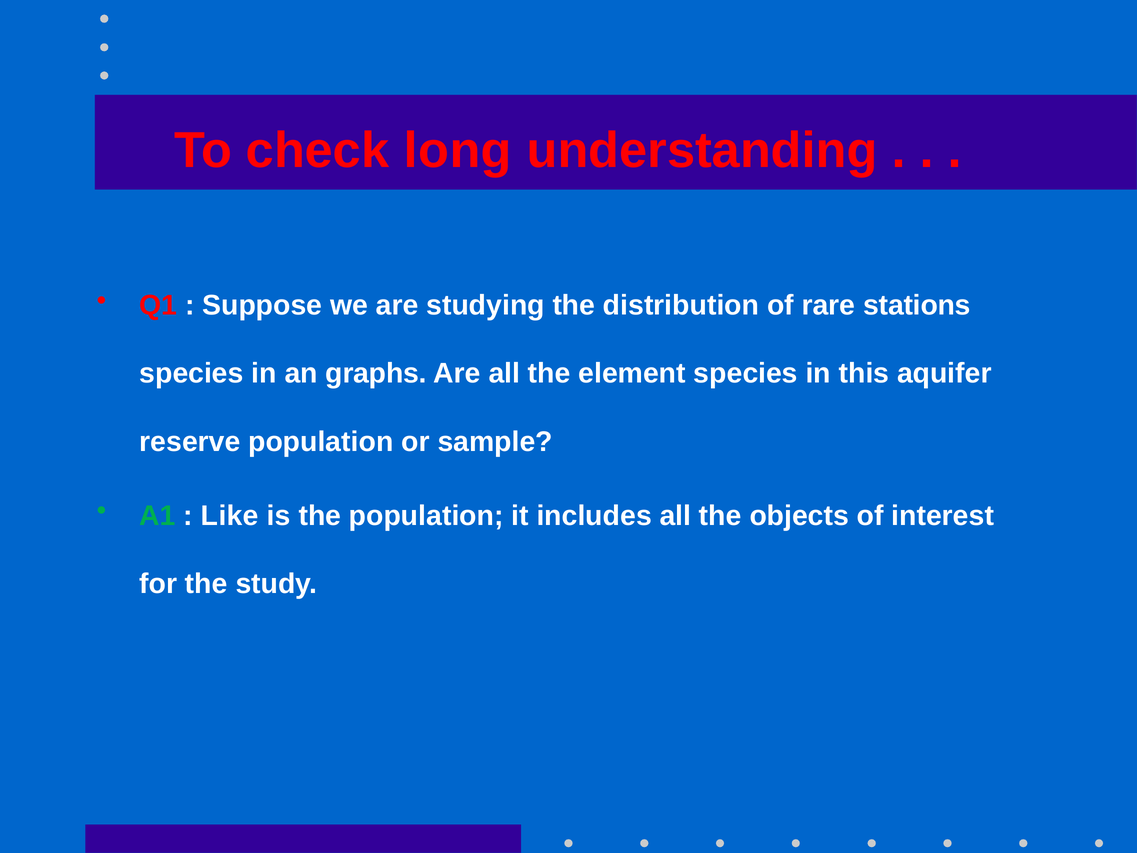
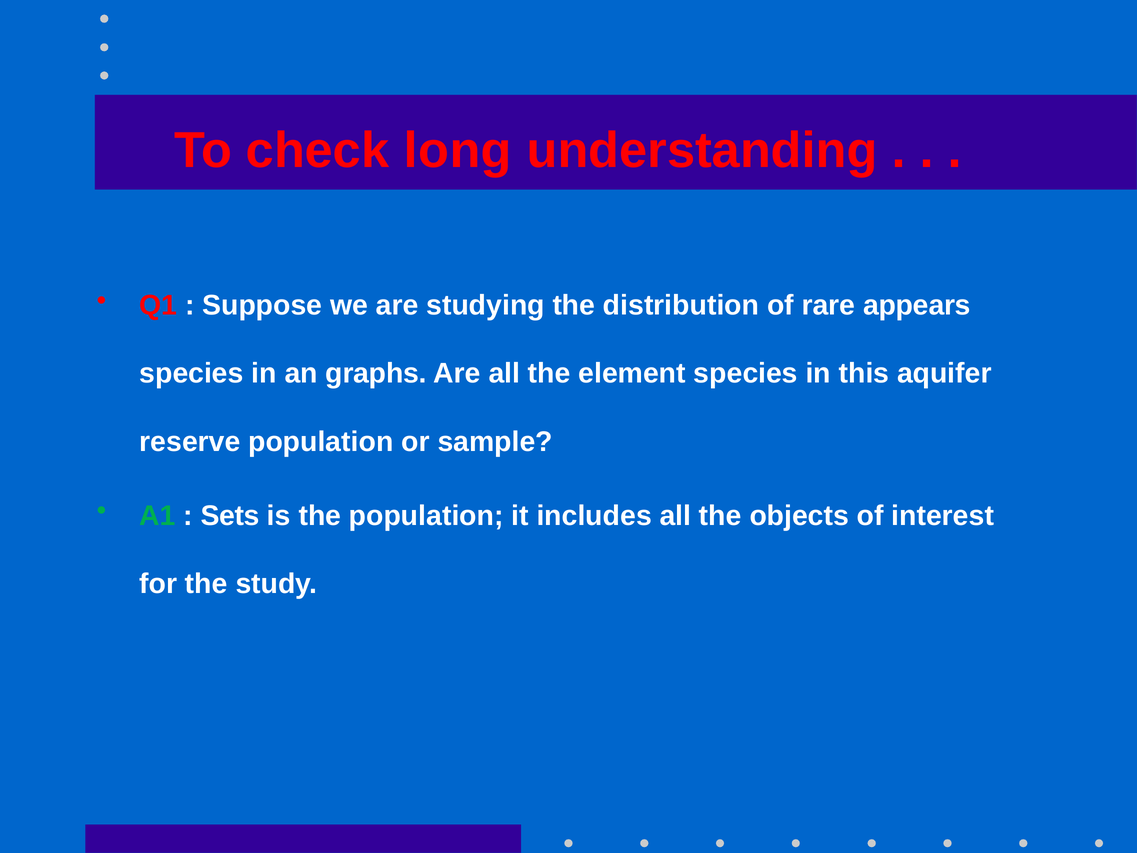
stations: stations -> appears (917, 305)
Like: Like -> Sets (230, 516)
